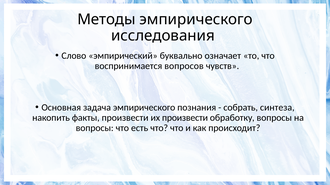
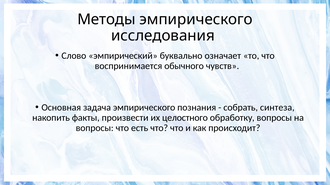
вопросов: вопросов -> обычного (184, 66)
их произвести: произвести -> целостного (185, 118)
